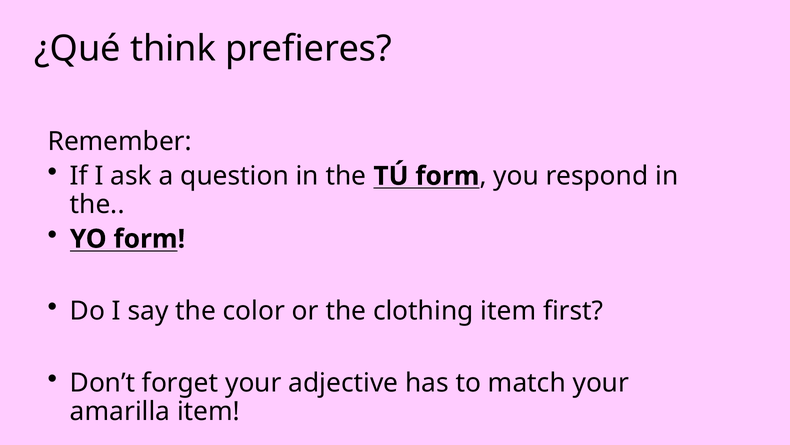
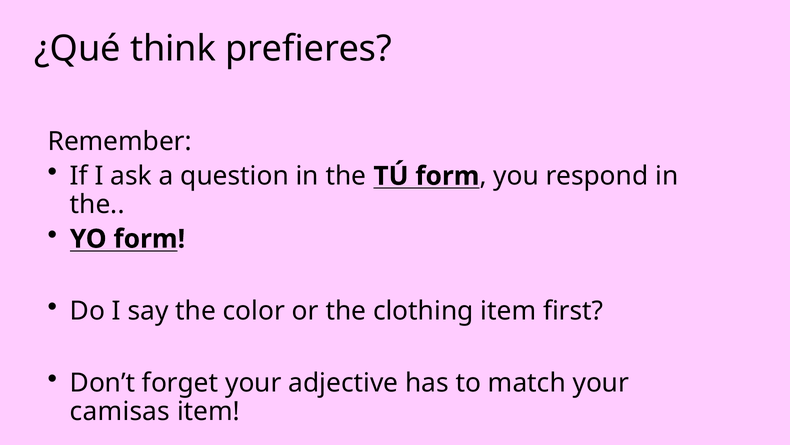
amarilla: amarilla -> camisas (120, 411)
